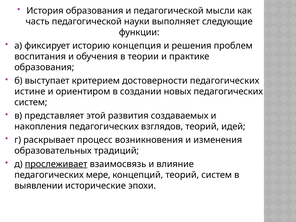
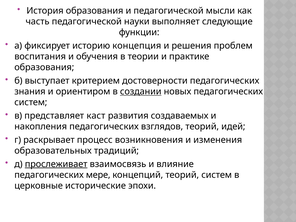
истине: истине -> знания (30, 92)
создании underline: none -> present (141, 92)
этой: этой -> каст (96, 116)
выявлении: выявлении -> церковные (39, 186)
